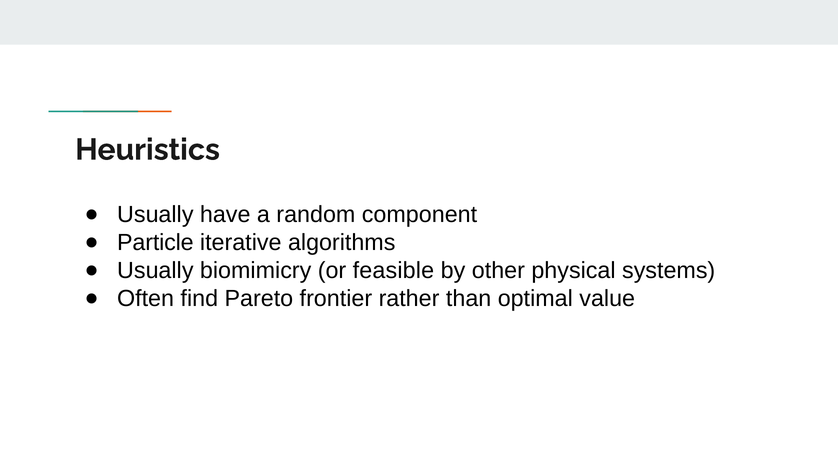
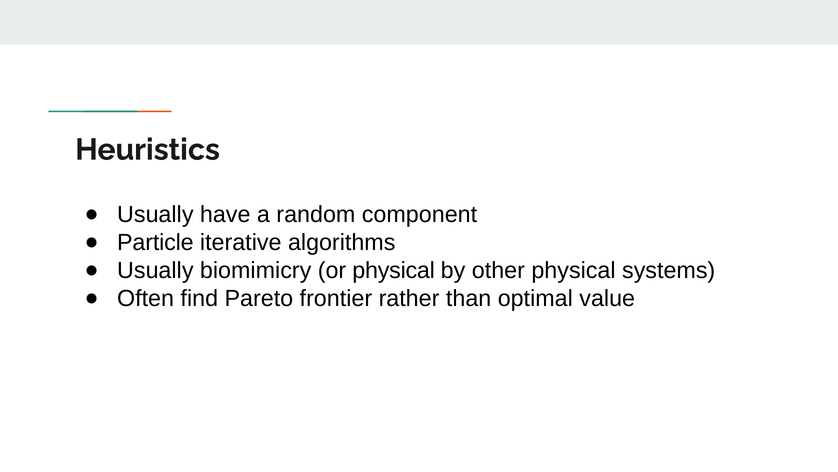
or feasible: feasible -> physical (394, 270)
